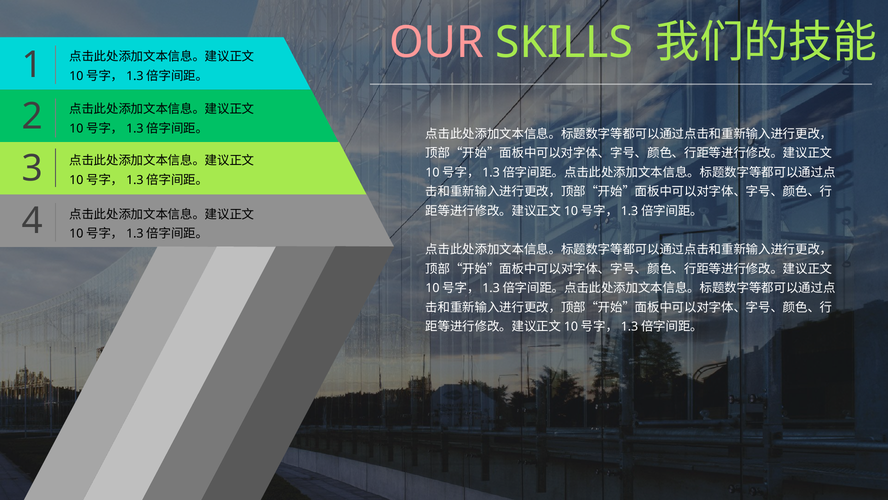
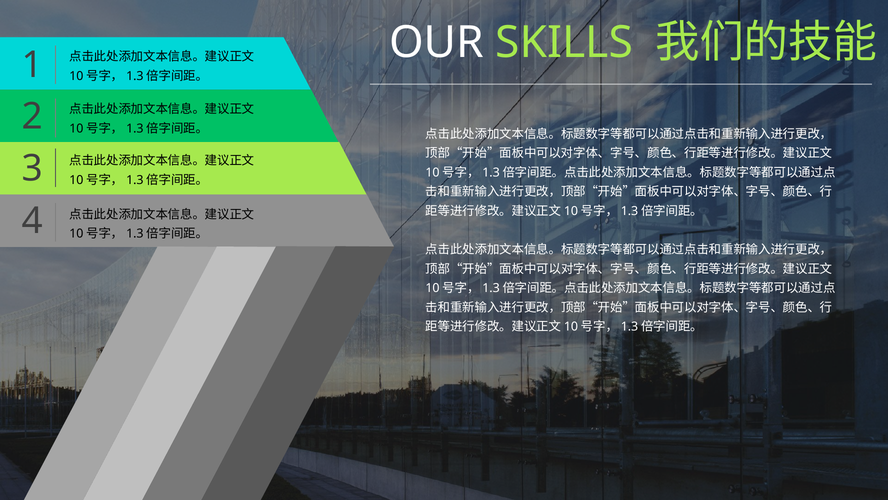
OUR colour: pink -> white (436, 42)
